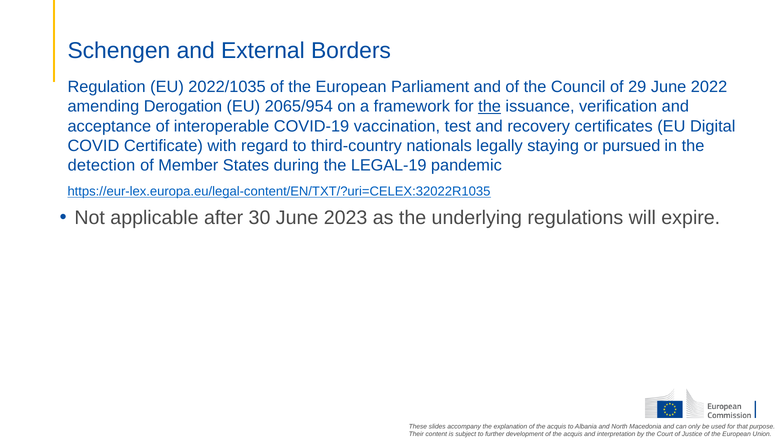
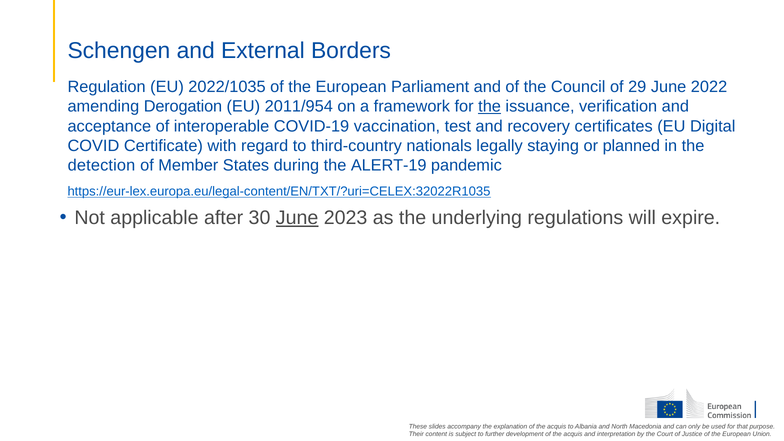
2065/954: 2065/954 -> 2011/954 (299, 107)
pursued: pursued -> planned (631, 146)
LEGAL-19: LEGAL-19 -> ALERT-19 (389, 165)
June underline: none -> present (297, 218)
